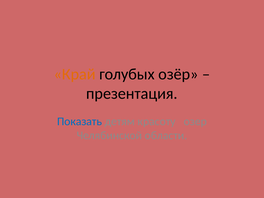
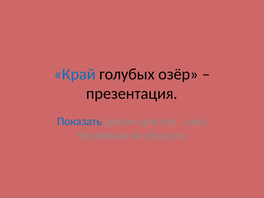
Край colour: orange -> blue (75, 74)
